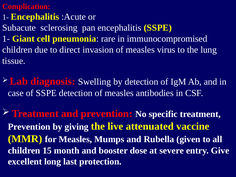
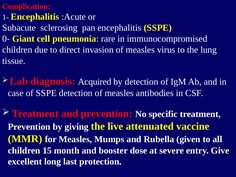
1-: 1- -> 0- (6, 39)
Swelling: Swelling -> Acquired (95, 82)
